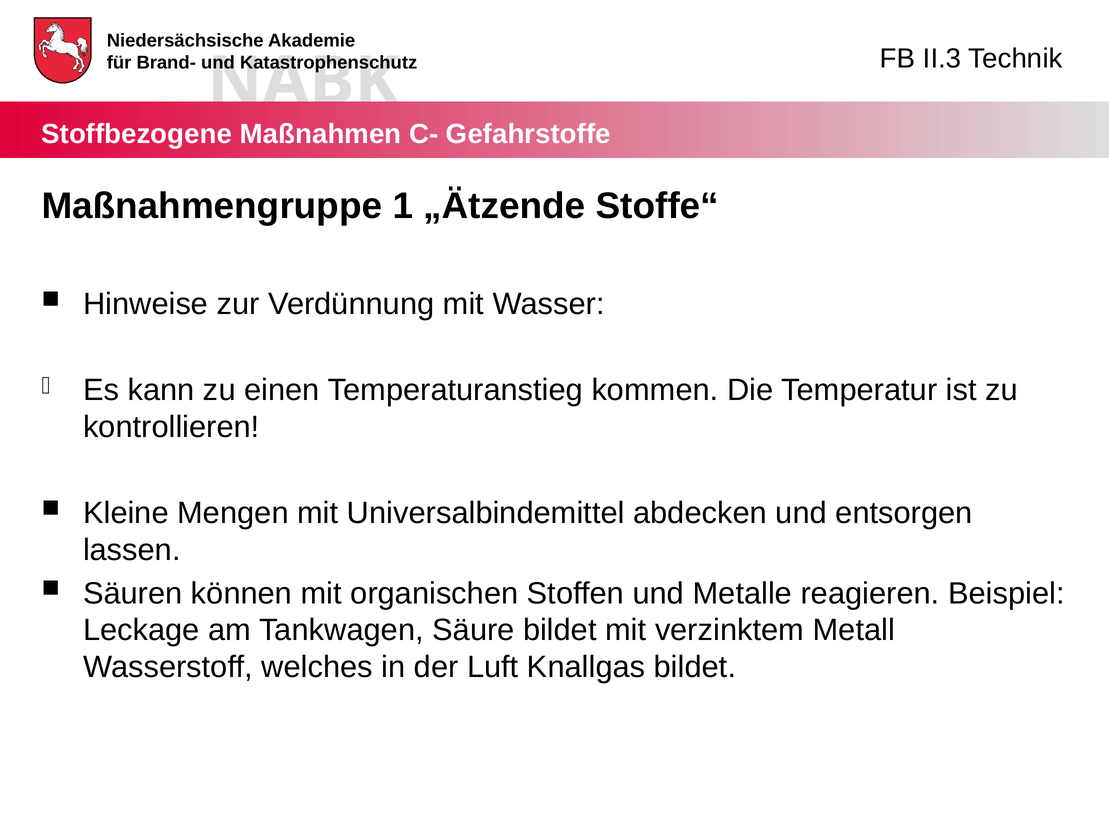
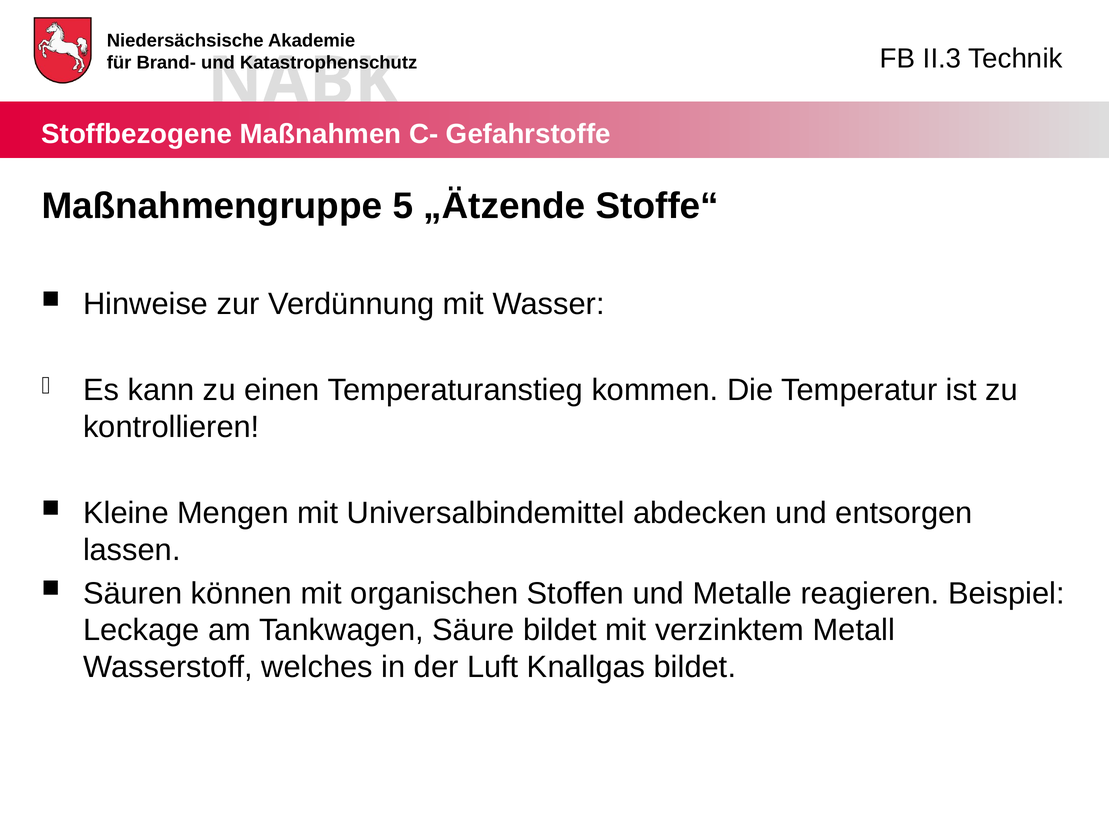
1: 1 -> 5 (403, 206)
